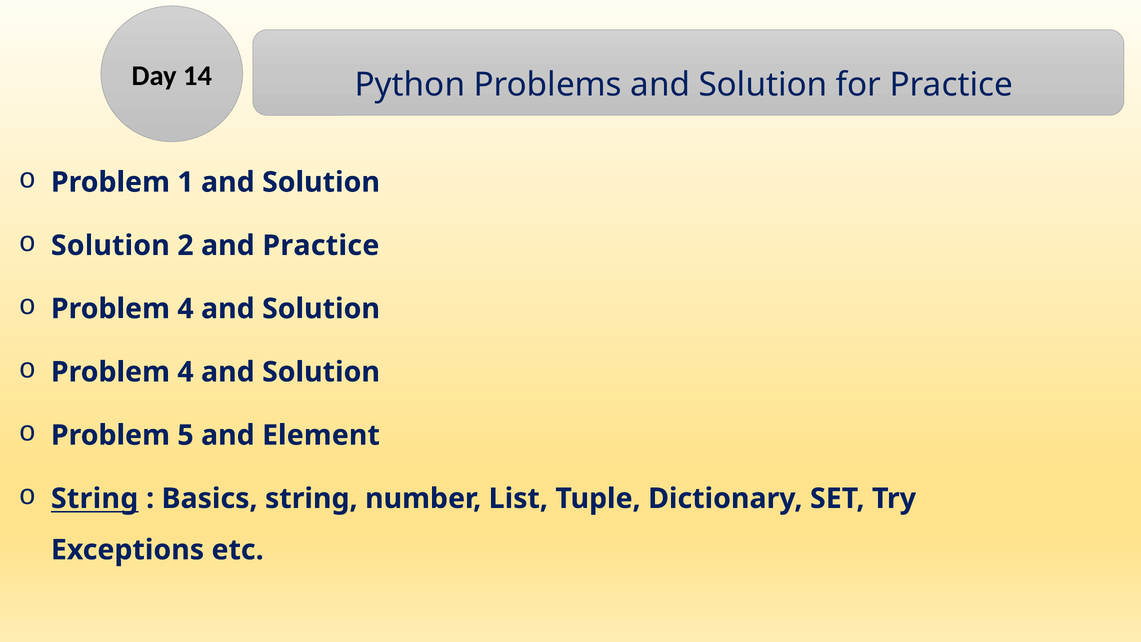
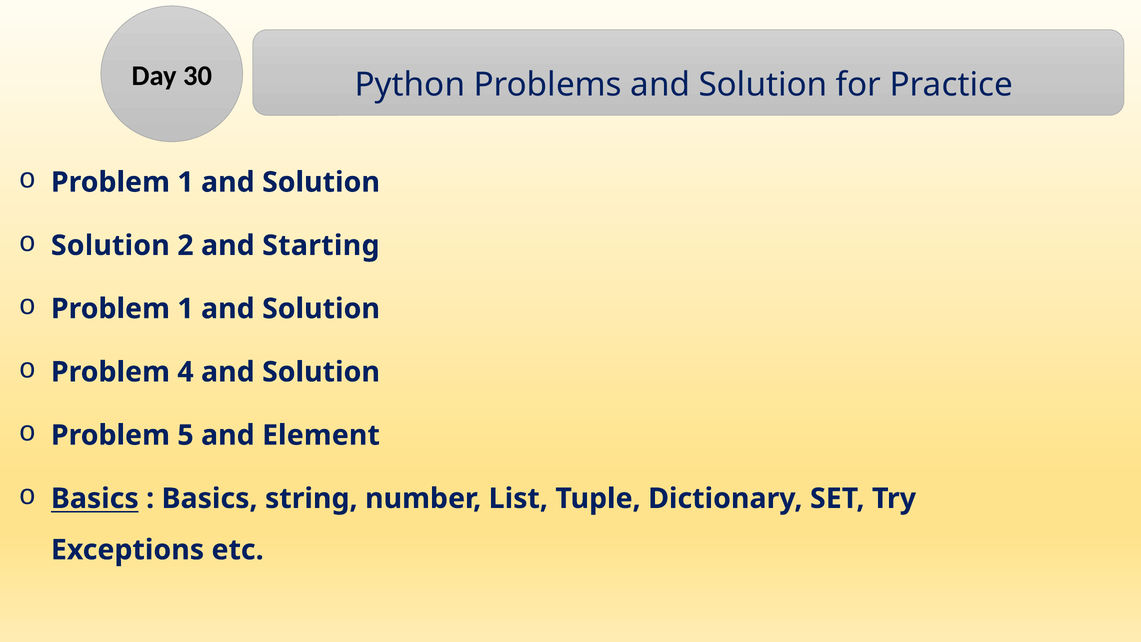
14: 14 -> 30 (198, 76)
and Practice: Practice -> Starting (321, 245)
4: 4 -> 1 (186, 309)
String: String -> Basics (95, 498)
